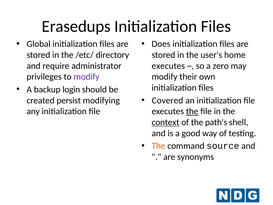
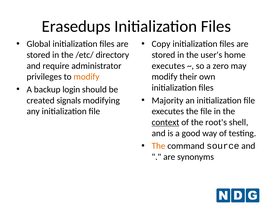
Does: Does -> Copy (161, 44)
modify colour: purple -> orange (87, 77)
Covered: Covered -> Majority (168, 100)
persist: persist -> signals (69, 100)
the underline: present -> none (192, 111)
path's: path's -> root's (216, 122)
